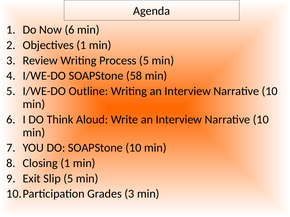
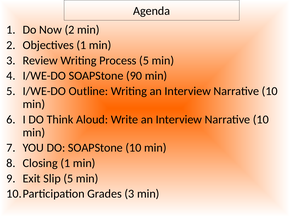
Now 6: 6 -> 2 (70, 30)
58: 58 -> 90 (134, 76)
